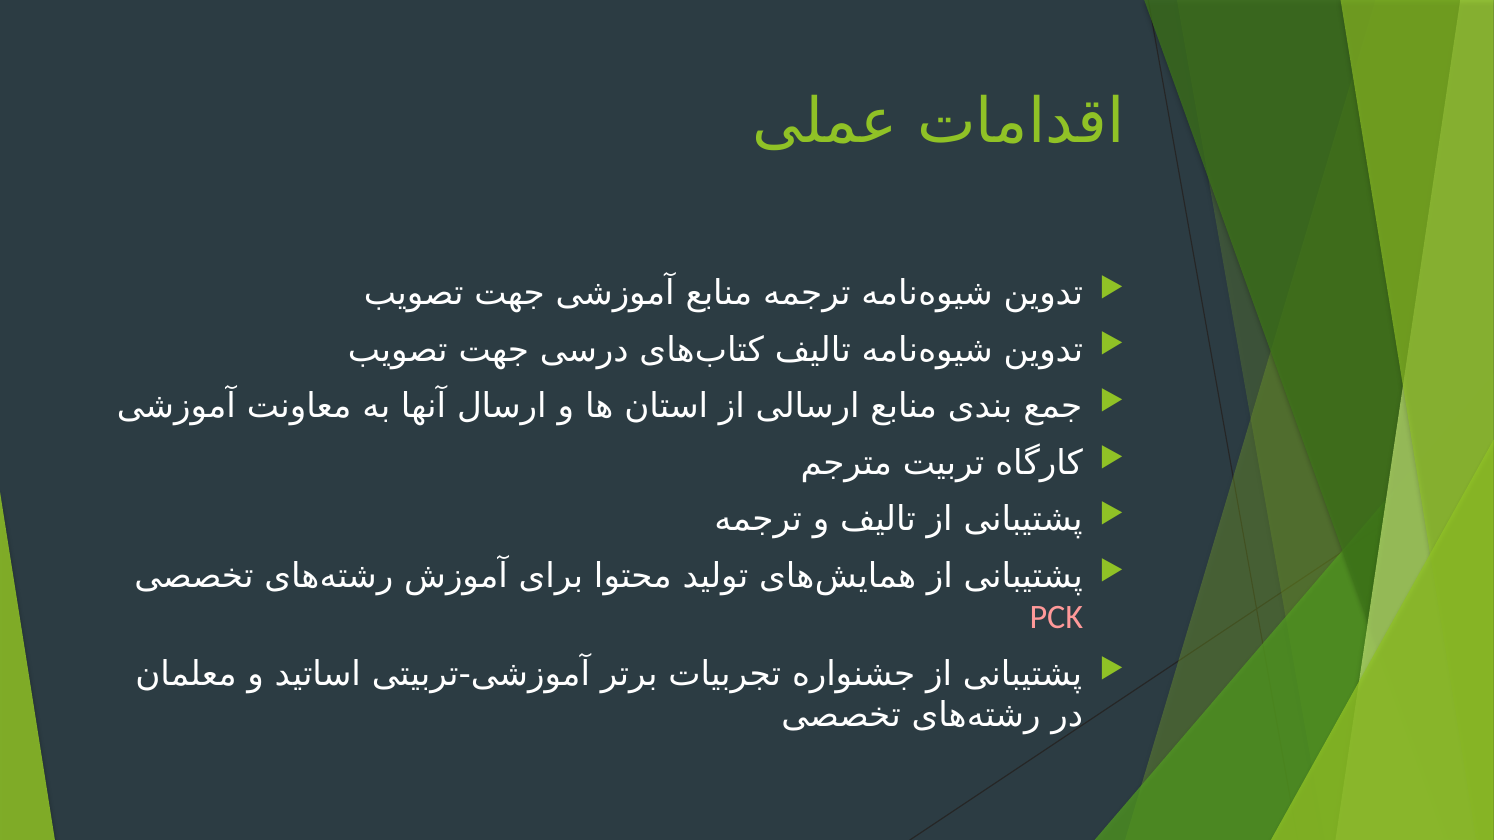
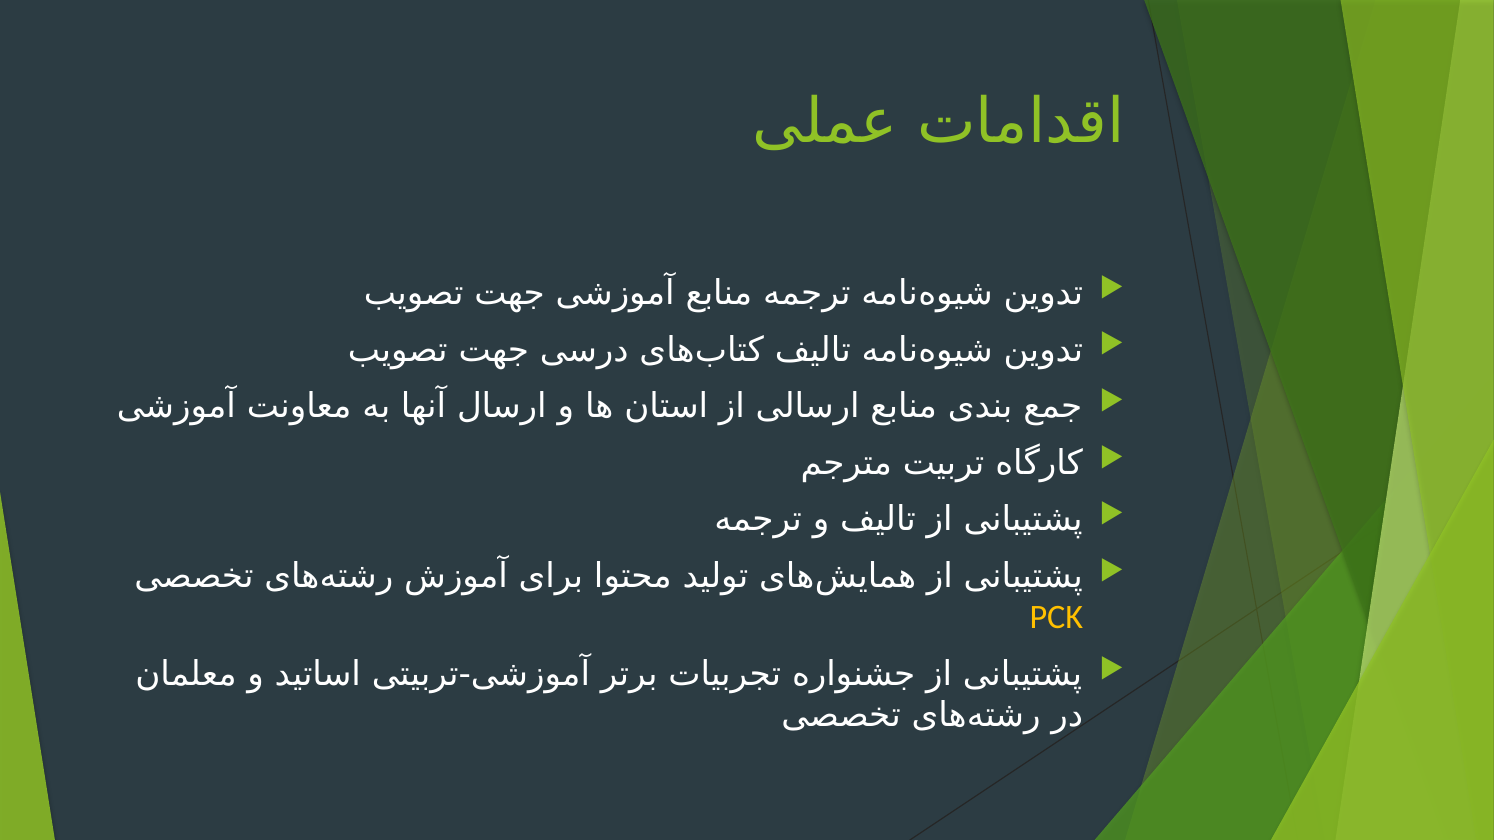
PCK colour: pink -> yellow (1056, 618)
